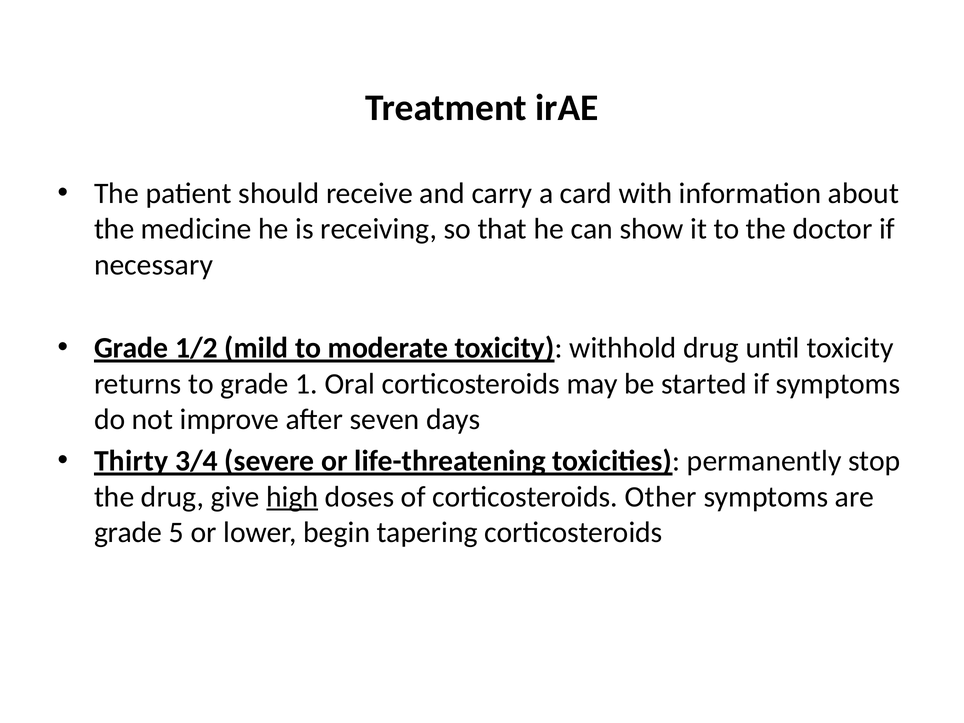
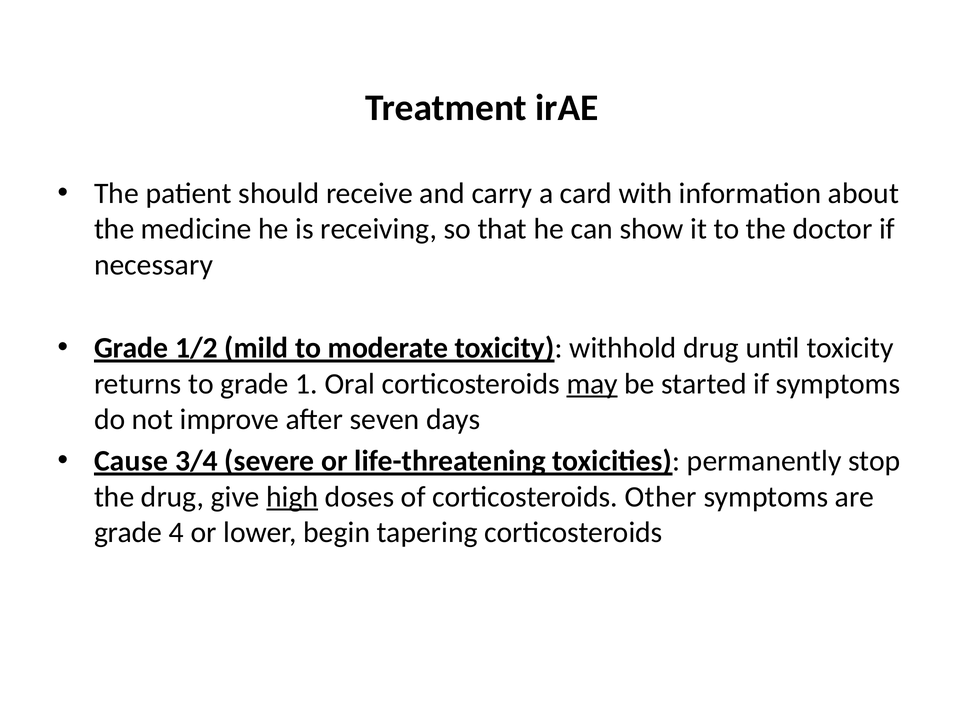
may underline: none -> present (592, 384)
Thirty: Thirty -> Cause (131, 461)
5: 5 -> 4 (176, 532)
